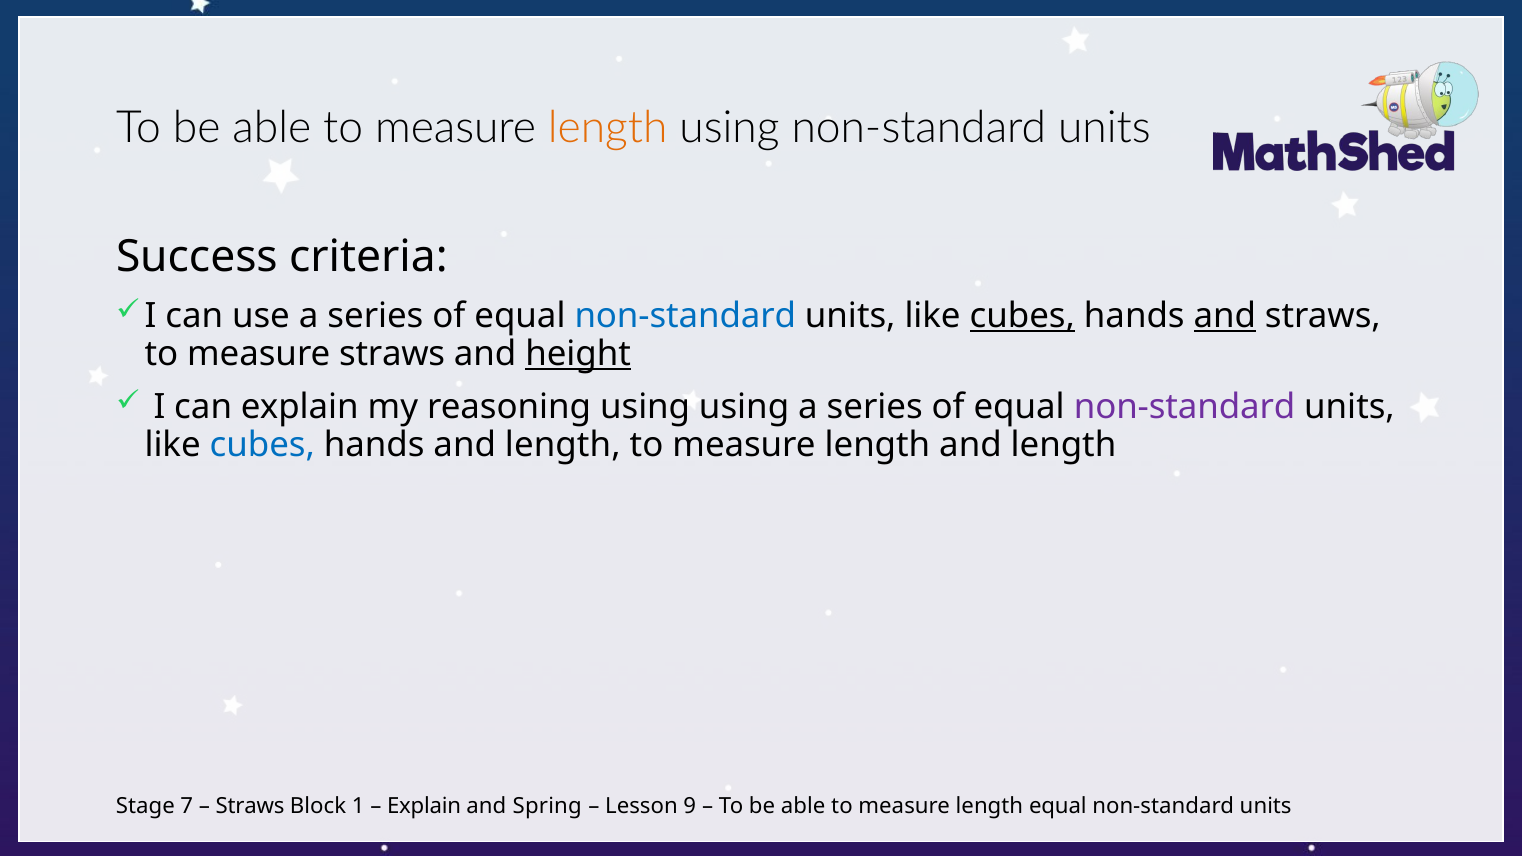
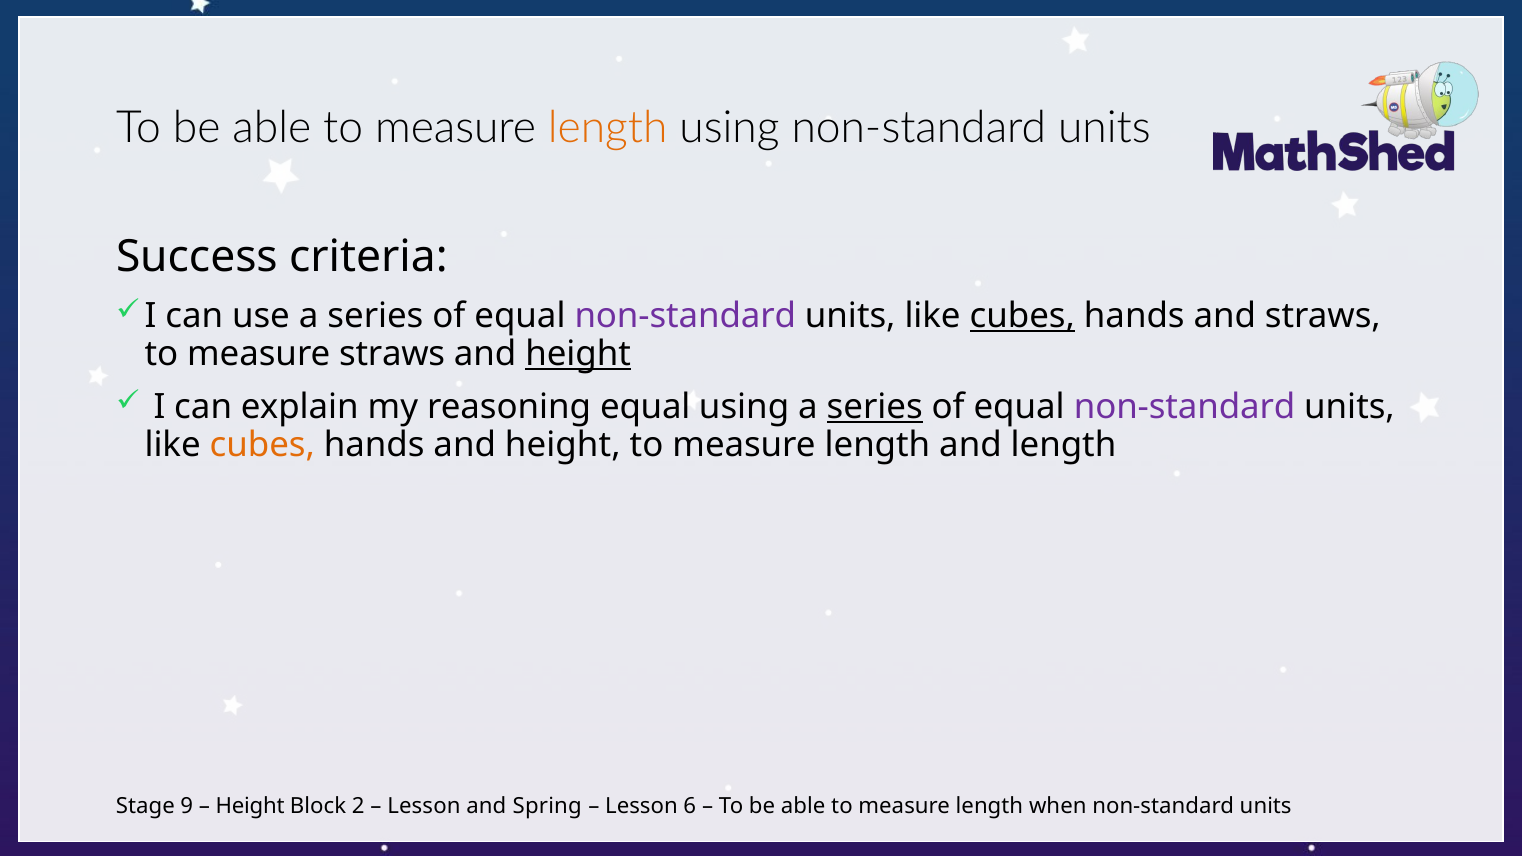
non-standard colour: blue -> purple (685, 316)
and underline: present -> none (1225, 316)
reasoning using: using -> equal (645, 407)
series underline: none -> present (875, 407)
cubes colour: blue -> orange (262, 445)
hands and length: length -> height (563, 445)
7: 7 -> 9 (187, 807)
Straws: Straws -> Height (250, 807)
1: 1 -> 2 (358, 807)
Explain: Explain -> Lesson (424, 807)
9: 9 -> 6 (690, 807)
length equal: equal -> when (1058, 807)
